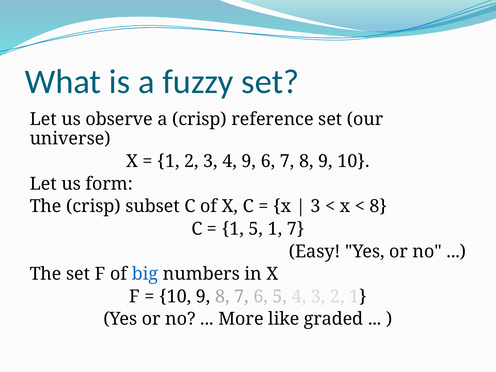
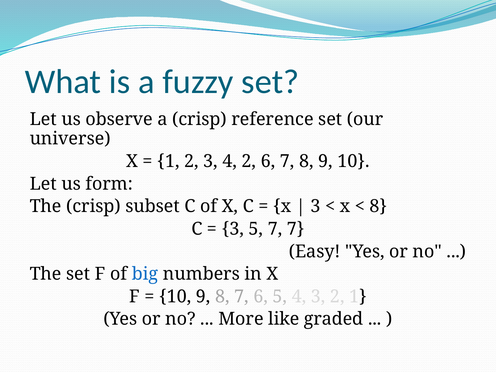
4 9: 9 -> 2 (249, 161)
1: 1 -> 3 (233, 229)
5 1: 1 -> 7 (275, 229)
